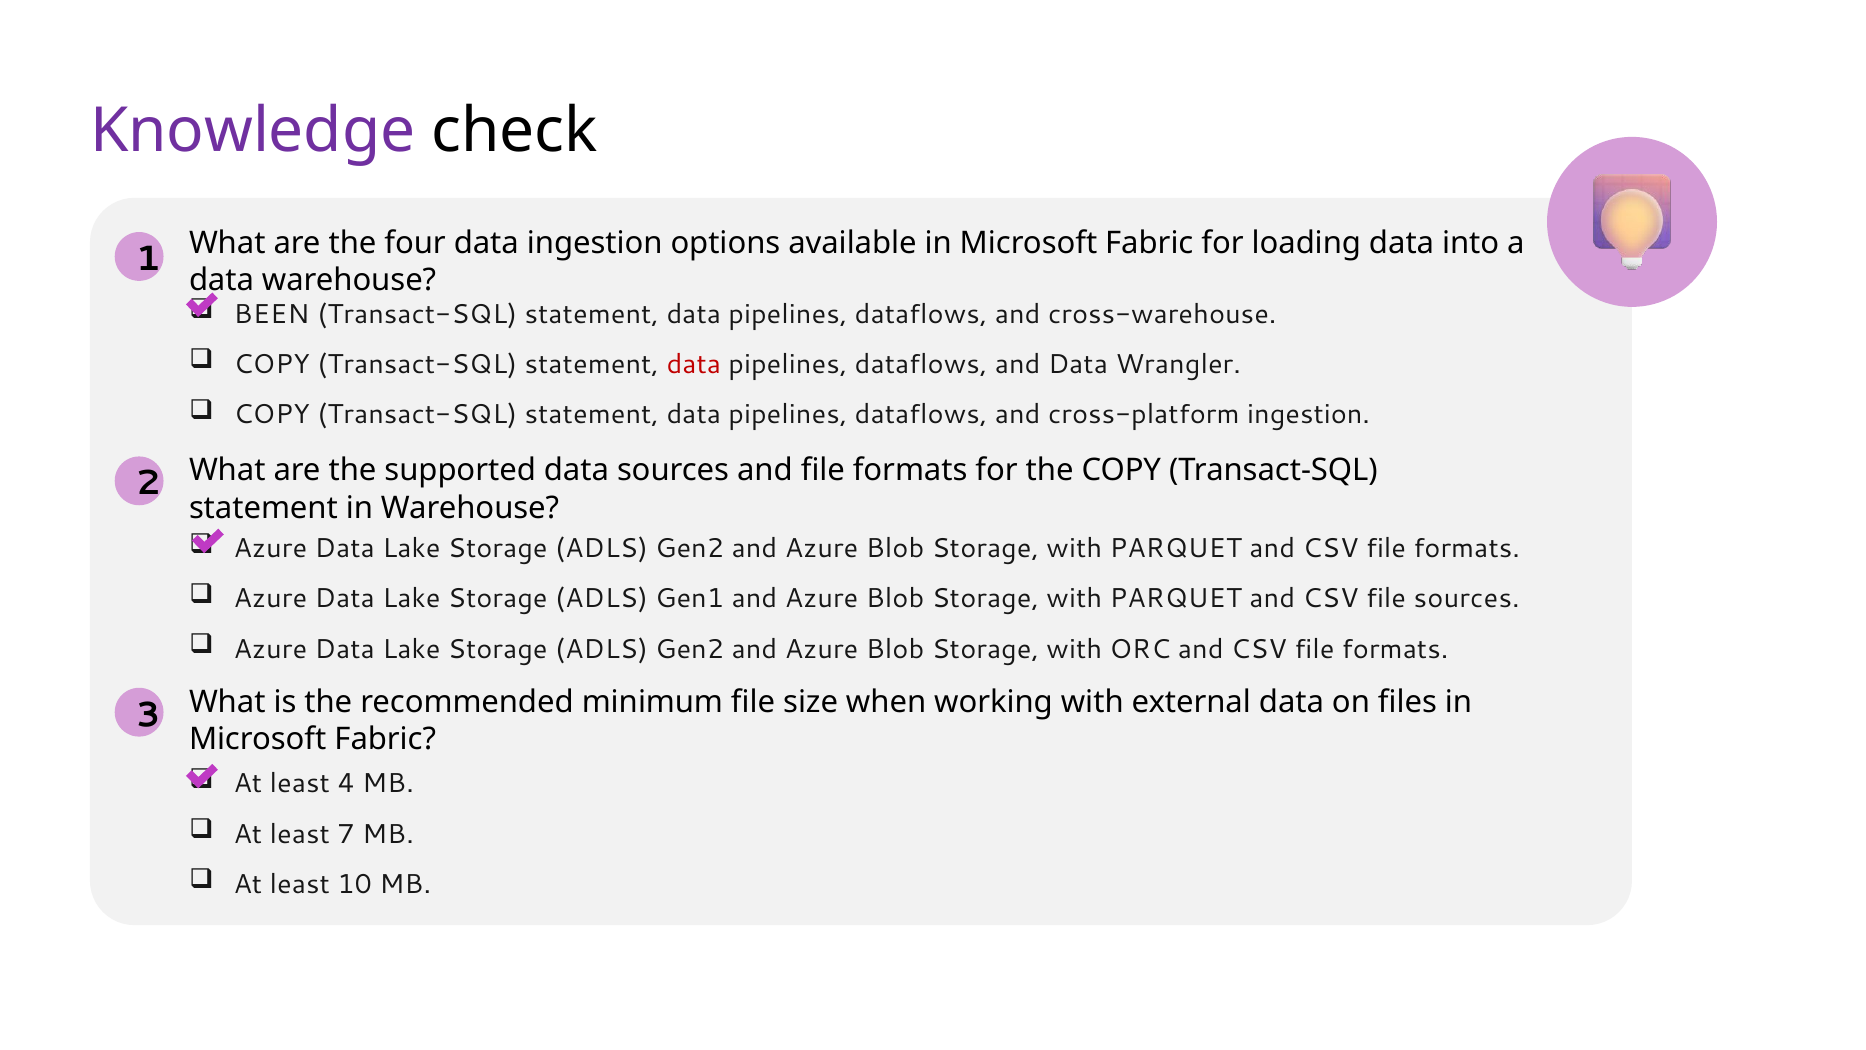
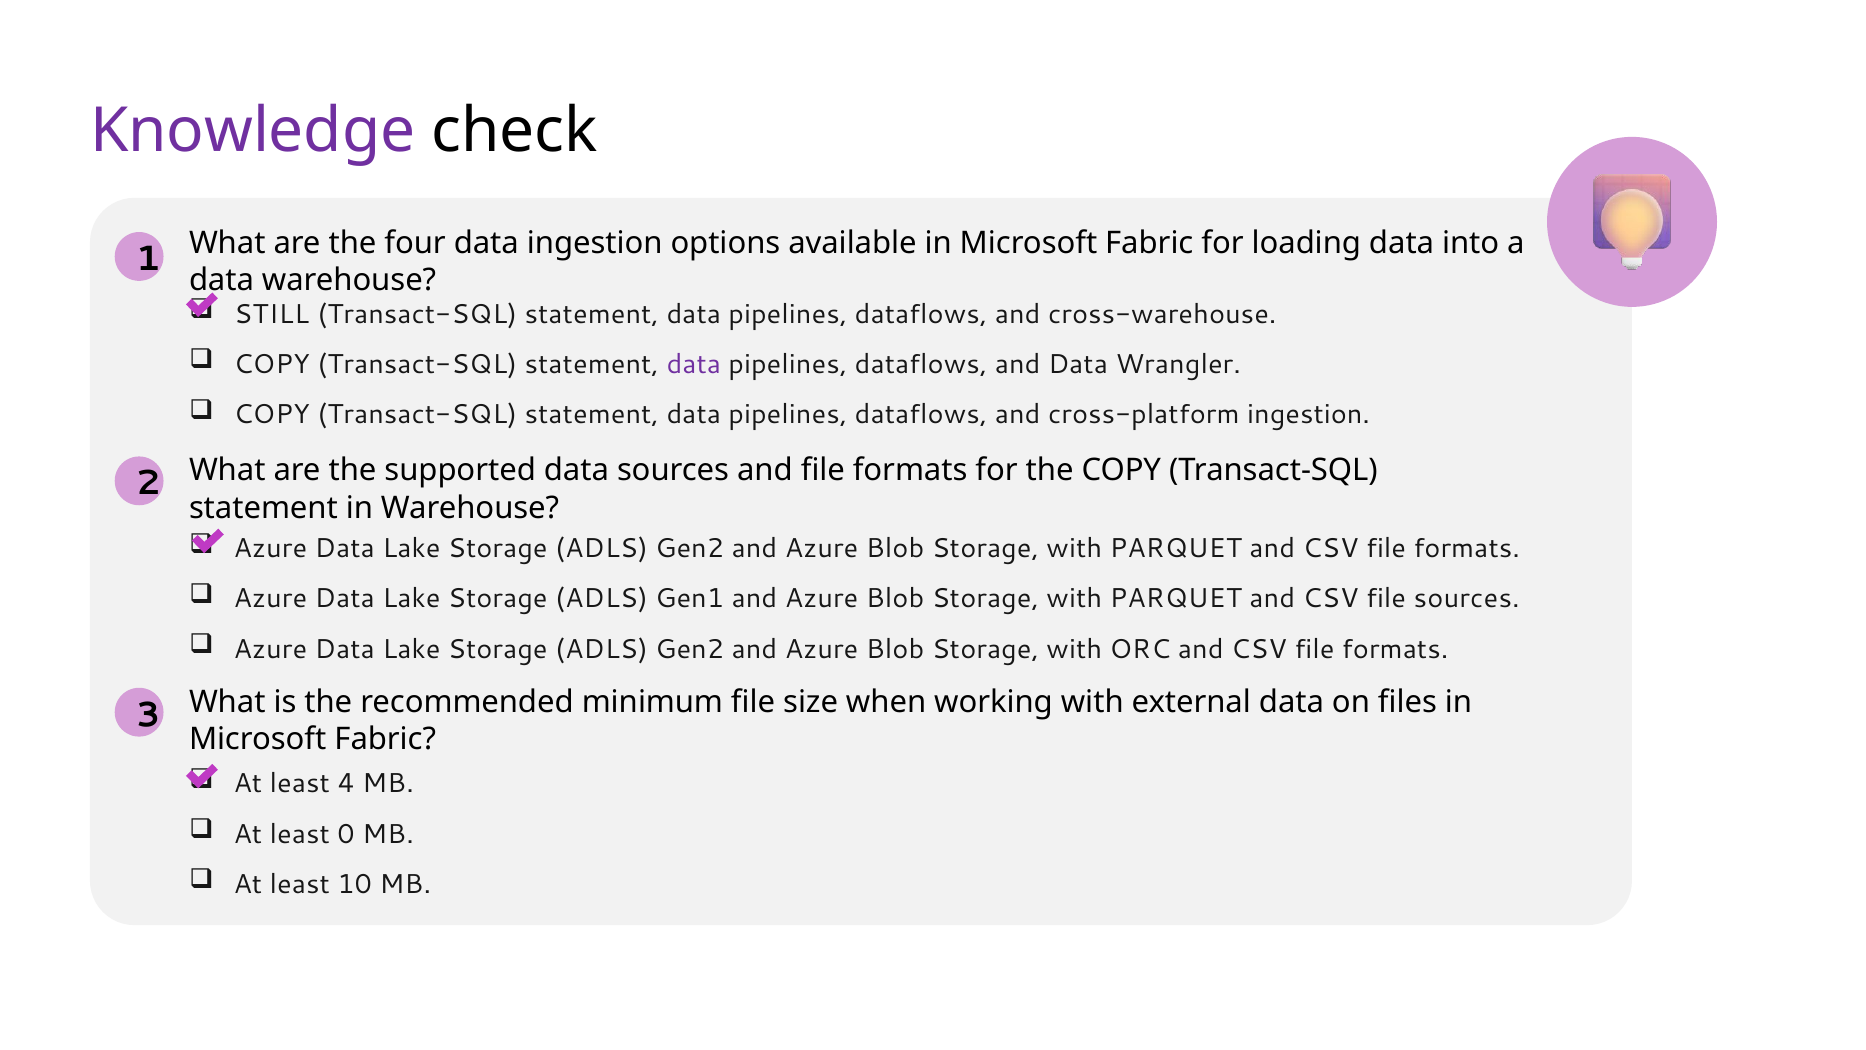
BEEN: BEEN -> STILL (272, 314)
data colour: red -> purple (694, 364)
7: 7 -> 0 (346, 834)
